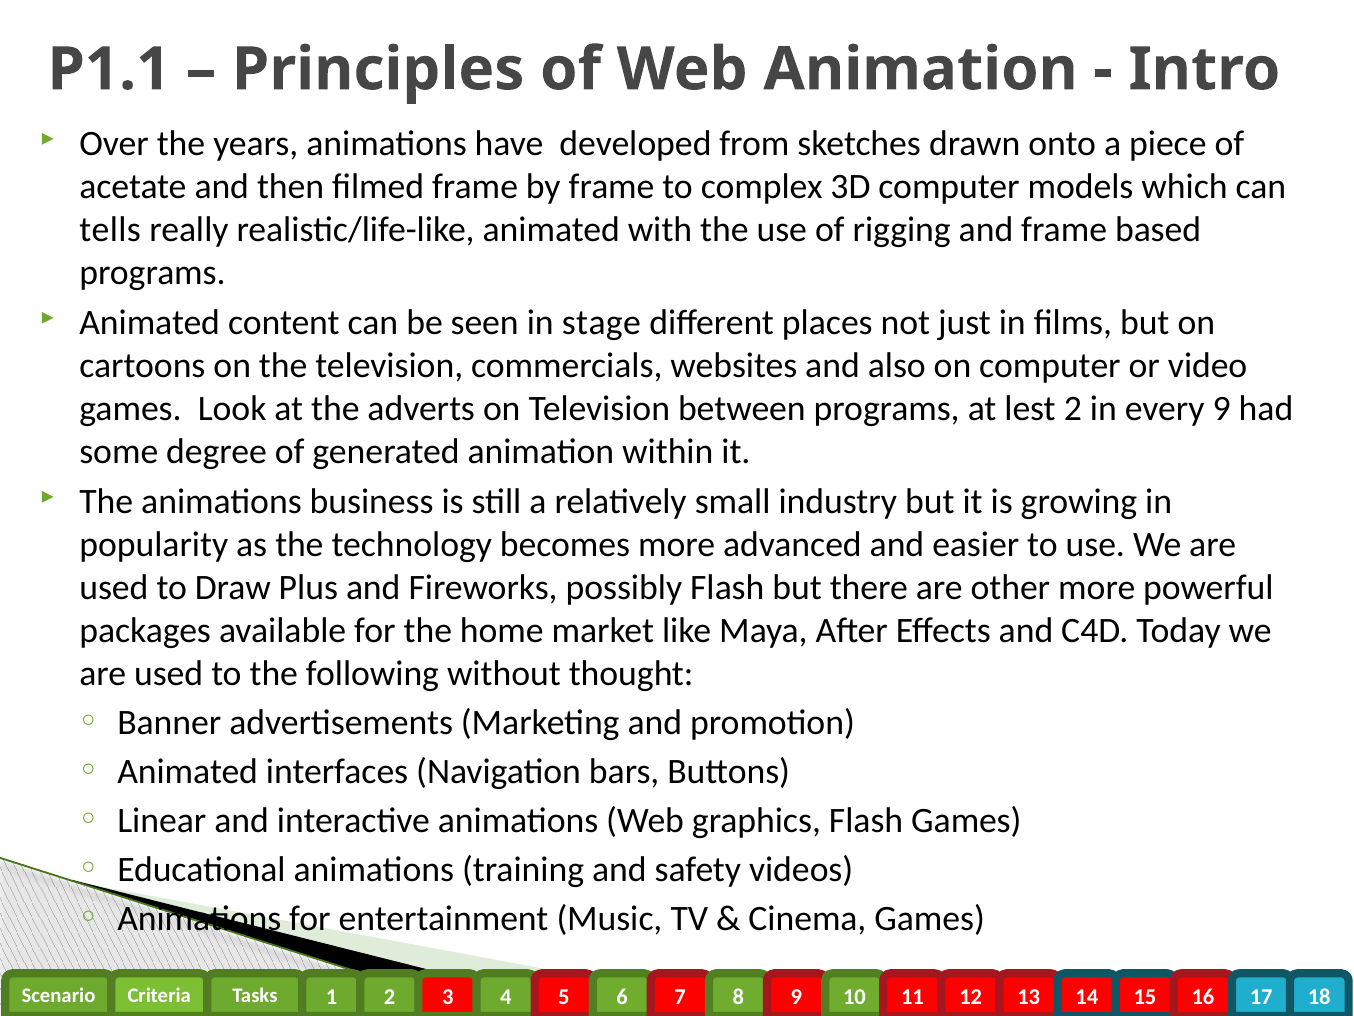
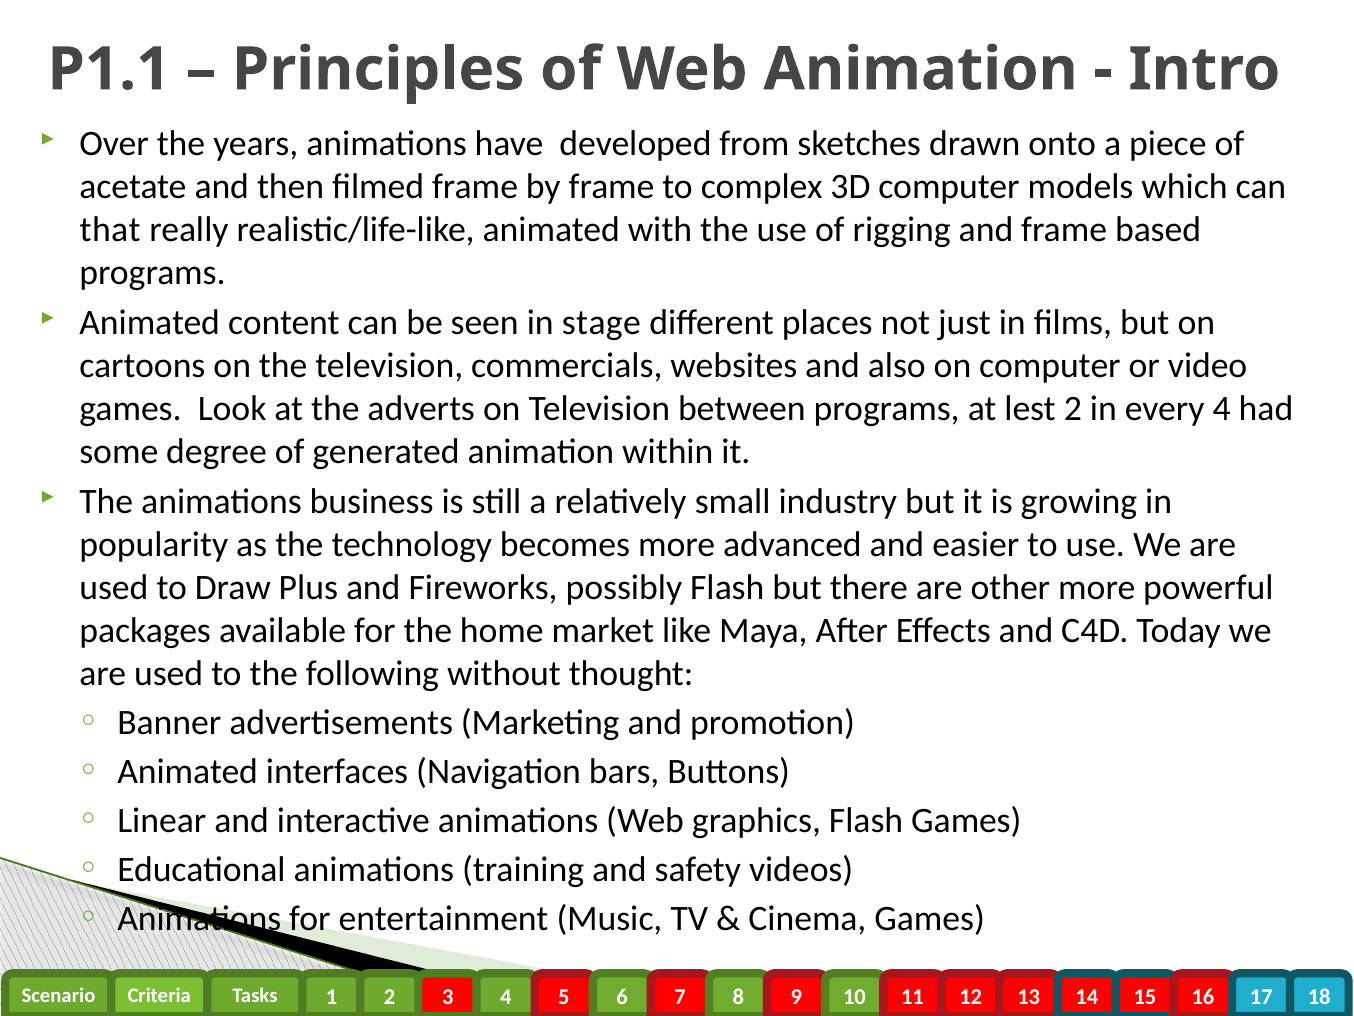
tells: tells -> that (110, 230)
every 9: 9 -> 4 (1222, 408)
